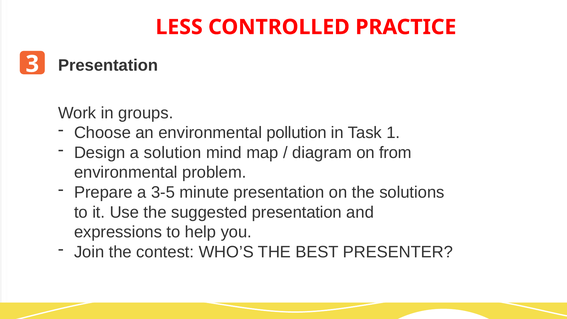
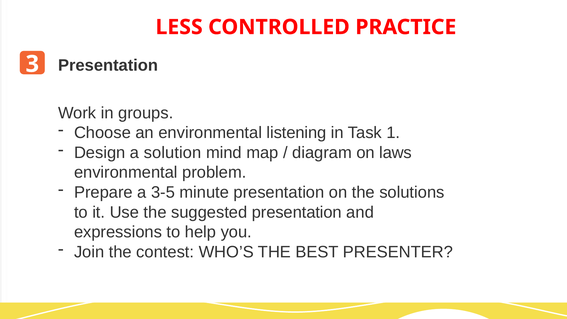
pollution: pollution -> listening (297, 133)
from: from -> laws (395, 153)
